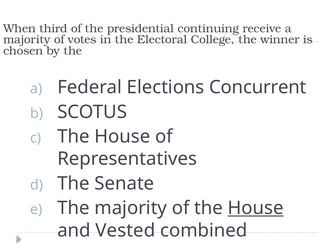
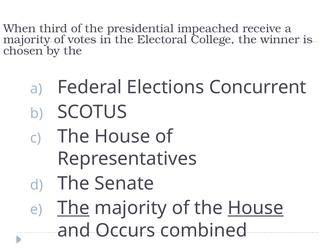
continuing: continuing -> impeached (208, 29)
The underline: none -> present (73, 208)
Vested: Vested -> Occurs (125, 231)
